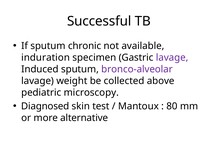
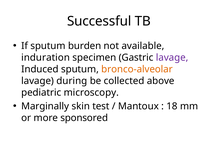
chronic: chronic -> burden (85, 46)
bronco-alveolar colour: purple -> orange (137, 69)
weight: weight -> during (72, 81)
Diagnosed: Diagnosed -> Marginally (45, 106)
80: 80 -> 18 (172, 106)
alternative: alternative -> sponsored (84, 118)
